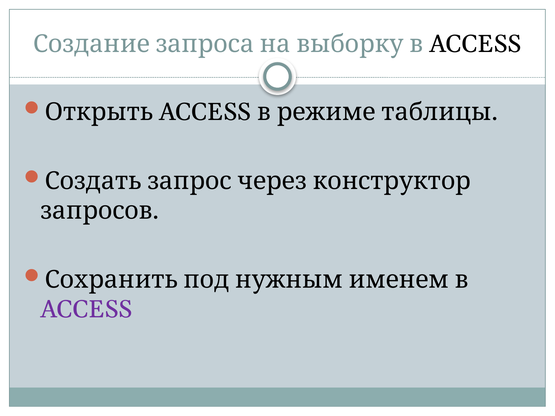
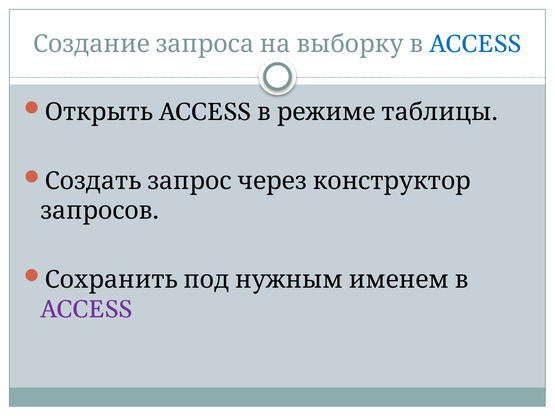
ACCESS colour: black -> blue (475, 44)
